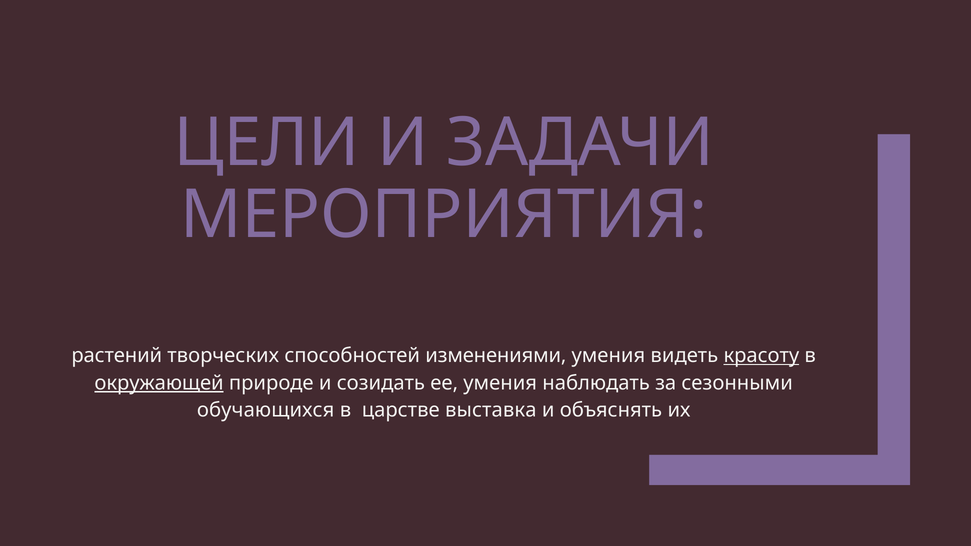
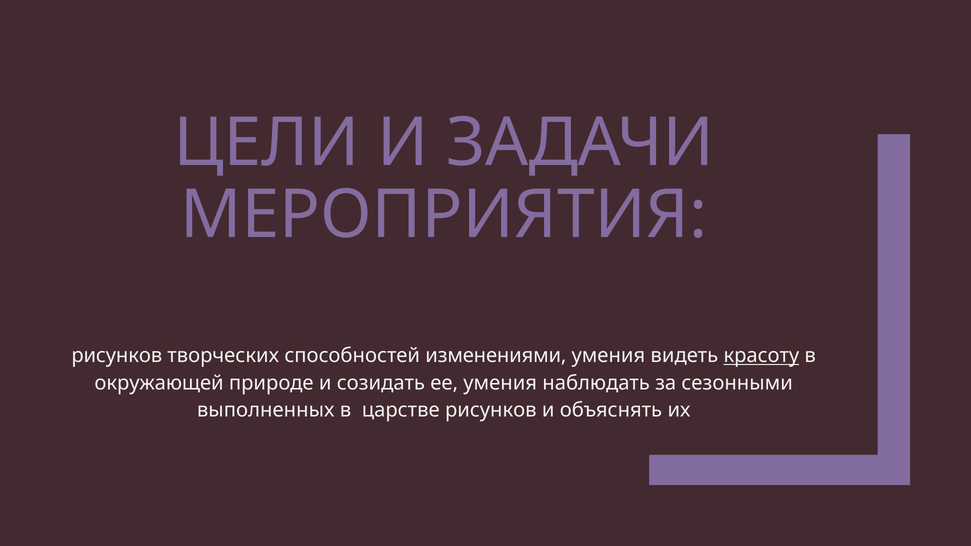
растений: растений -> рисунков (117, 356)
окружающей underline: present -> none (159, 383)
обучающихся: обучающихся -> выполненных (266, 410)
царстве выставка: выставка -> рисунков (491, 410)
